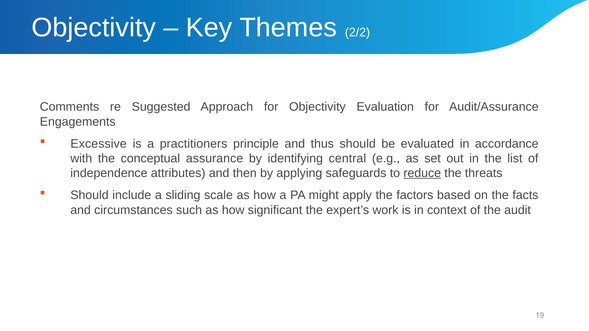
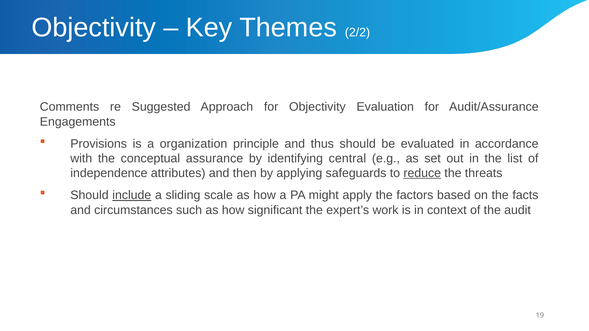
Excessive: Excessive -> Provisions (99, 144)
practitioners: practitioners -> organization (194, 144)
include underline: none -> present (132, 195)
